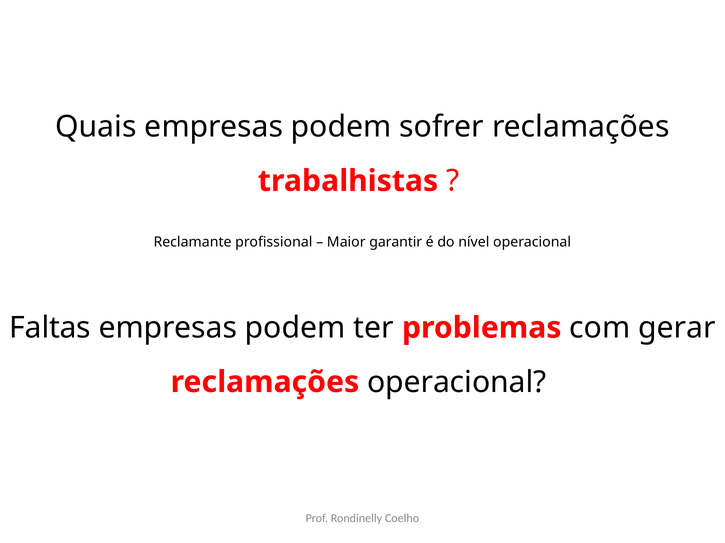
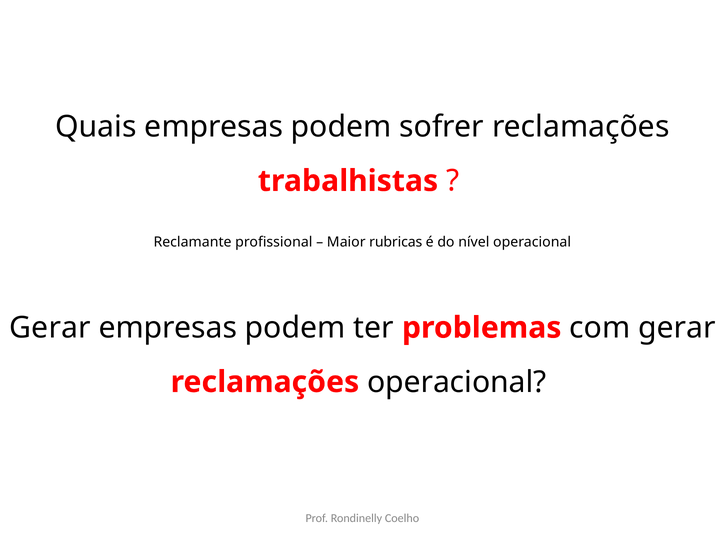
garantir: garantir -> rubricas (396, 242)
Faltas: Faltas -> Gerar (50, 328)
